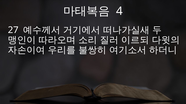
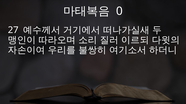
4: 4 -> 0 (119, 11)
